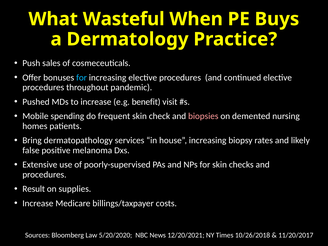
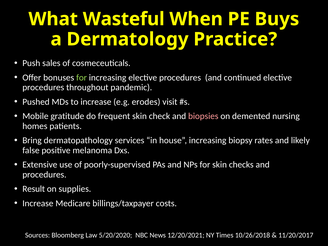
for colour: light blue -> light green (82, 78)
benefit: benefit -> erodes (146, 102)
spending: spending -> gratitude (67, 116)
